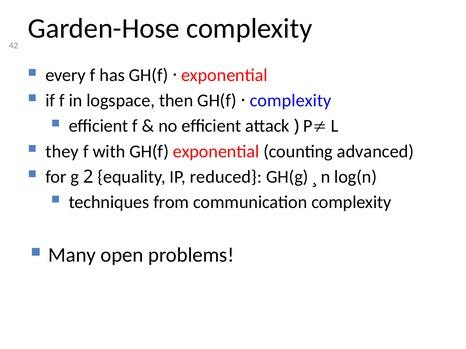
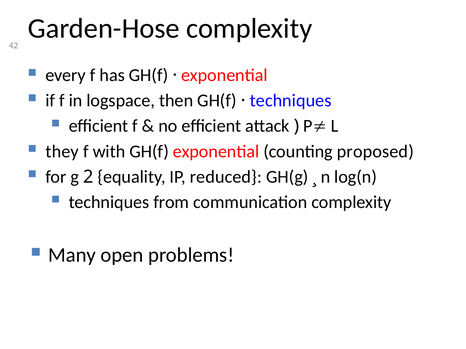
complexity: complexity -> techniques (291, 101)
advanced: advanced -> proposed (375, 152)
